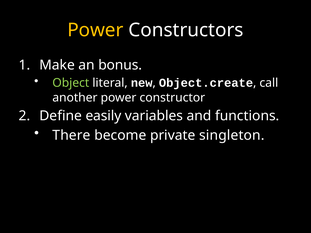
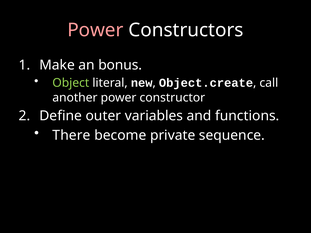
Power colour: yellow -> pink (95, 30)
easily: easily -> outer (103, 116)
singleton: singleton -> sequence (232, 135)
